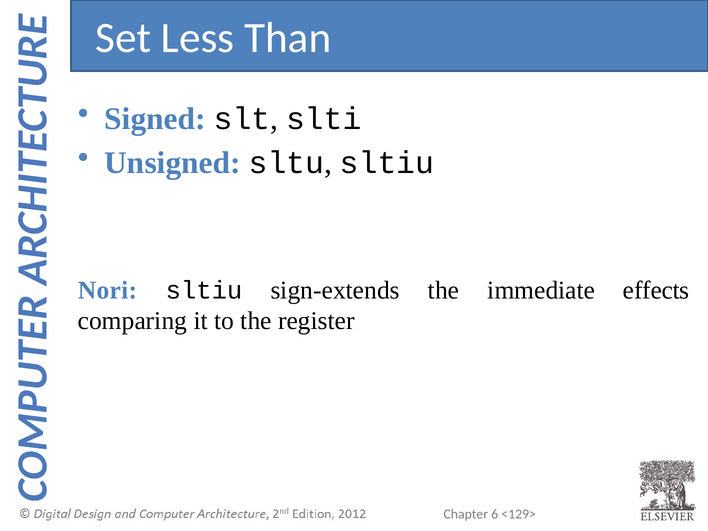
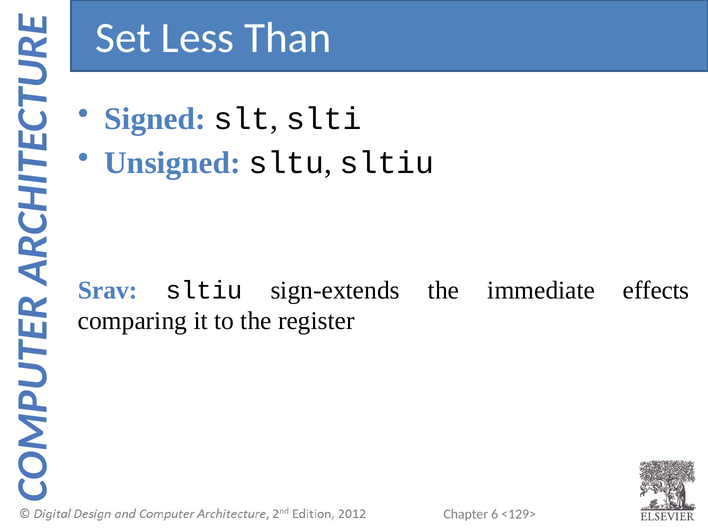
Nori: Nori -> Srav (108, 290)
